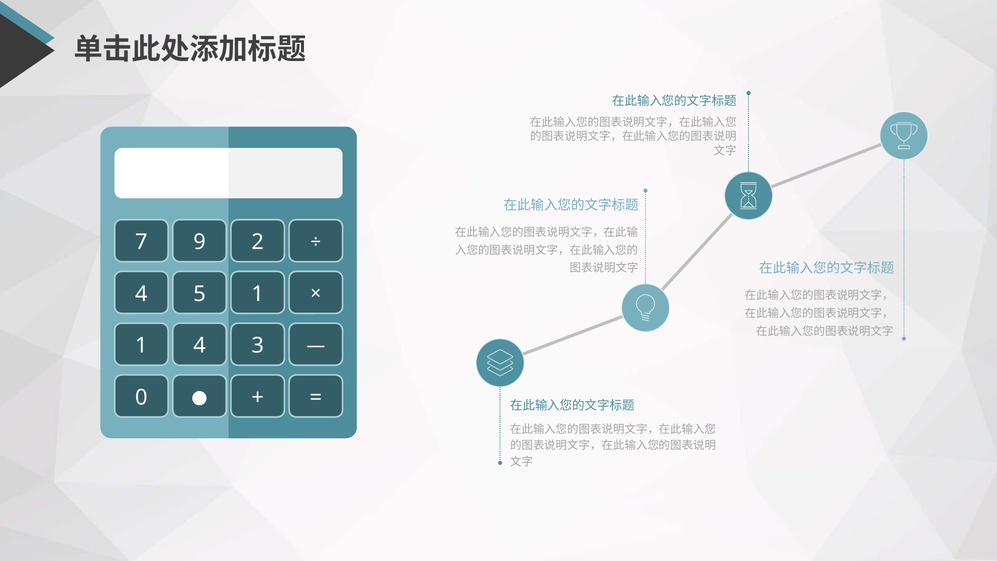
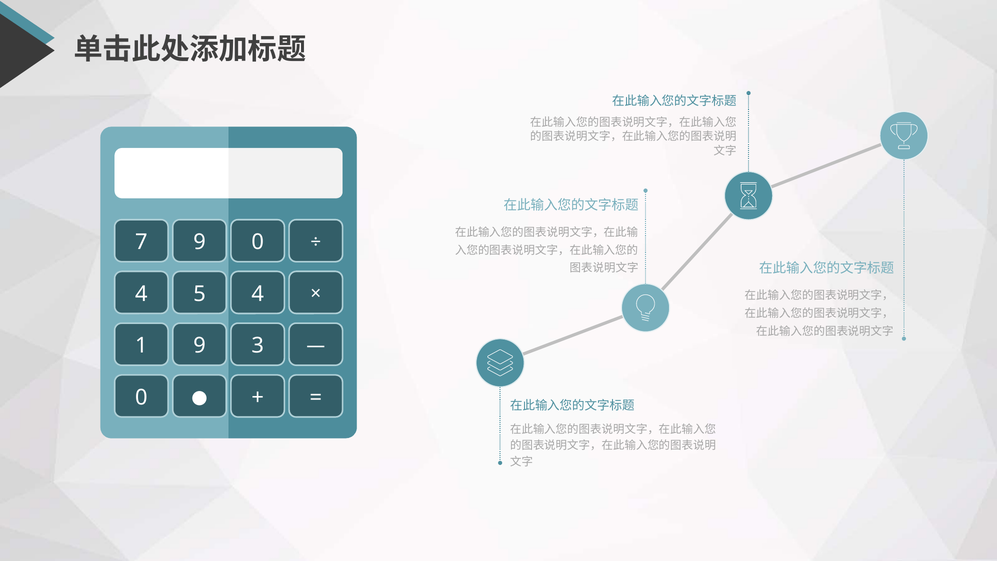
9 2: 2 -> 0 (258, 242)
5 1: 1 -> 4 (258, 294)
1 4: 4 -> 9 (200, 346)
